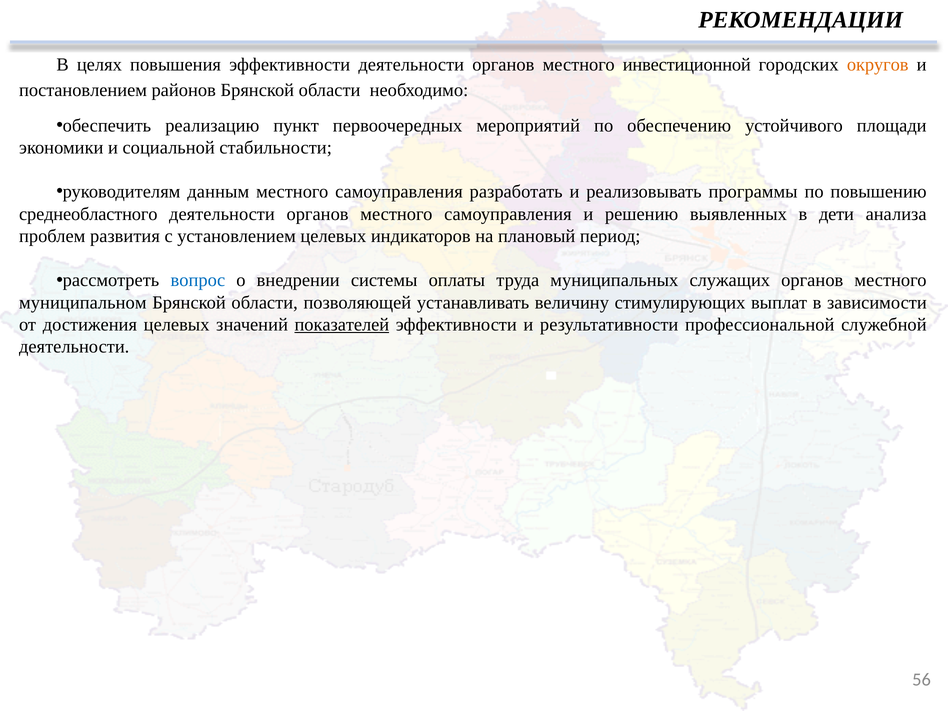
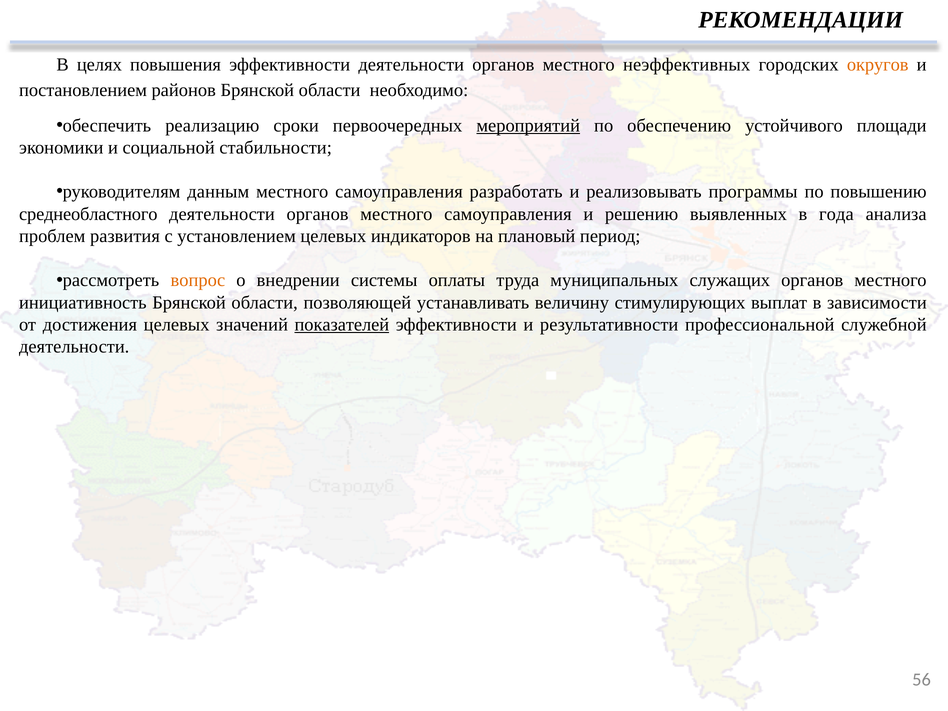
инвестиционной: инвестиционной -> неэффективных (687, 65)
пункт: пункт -> сроки (296, 125)
мероприятий underline: none -> present (528, 125)
дети: дети -> года (836, 214)
вопрос colour: blue -> orange (198, 280)
муниципальном: муниципальном -> инициативность (83, 303)
